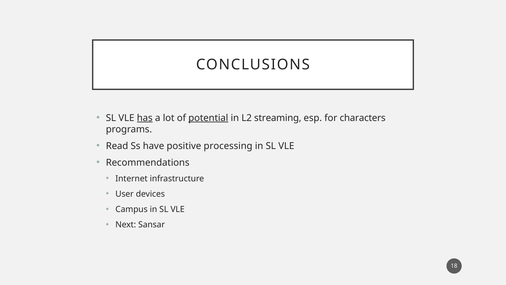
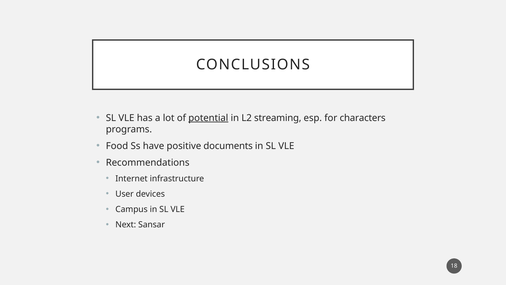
has underline: present -> none (145, 118)
Read: Read -> Food (117, 146)
processing: processing -> documents (228, 146)
